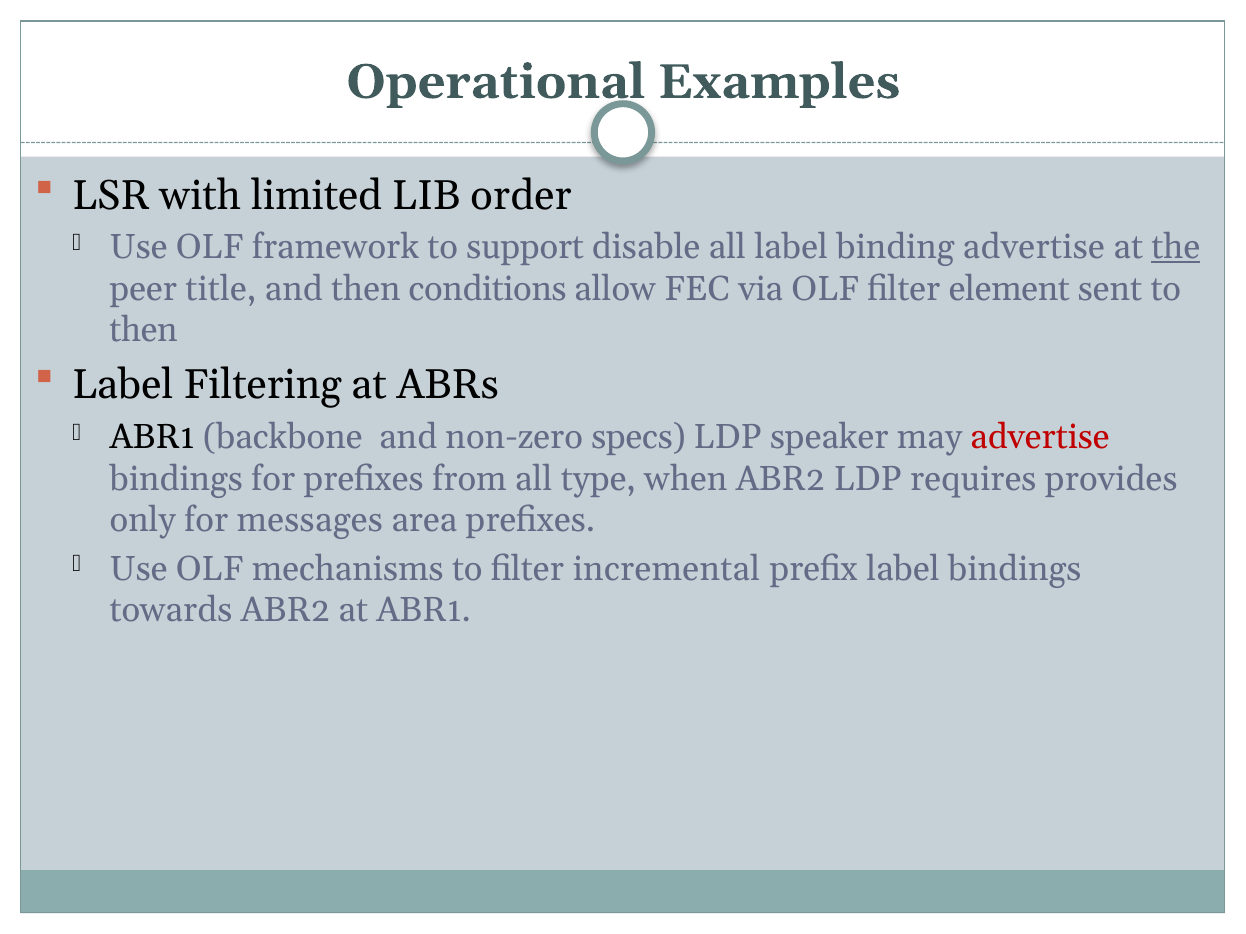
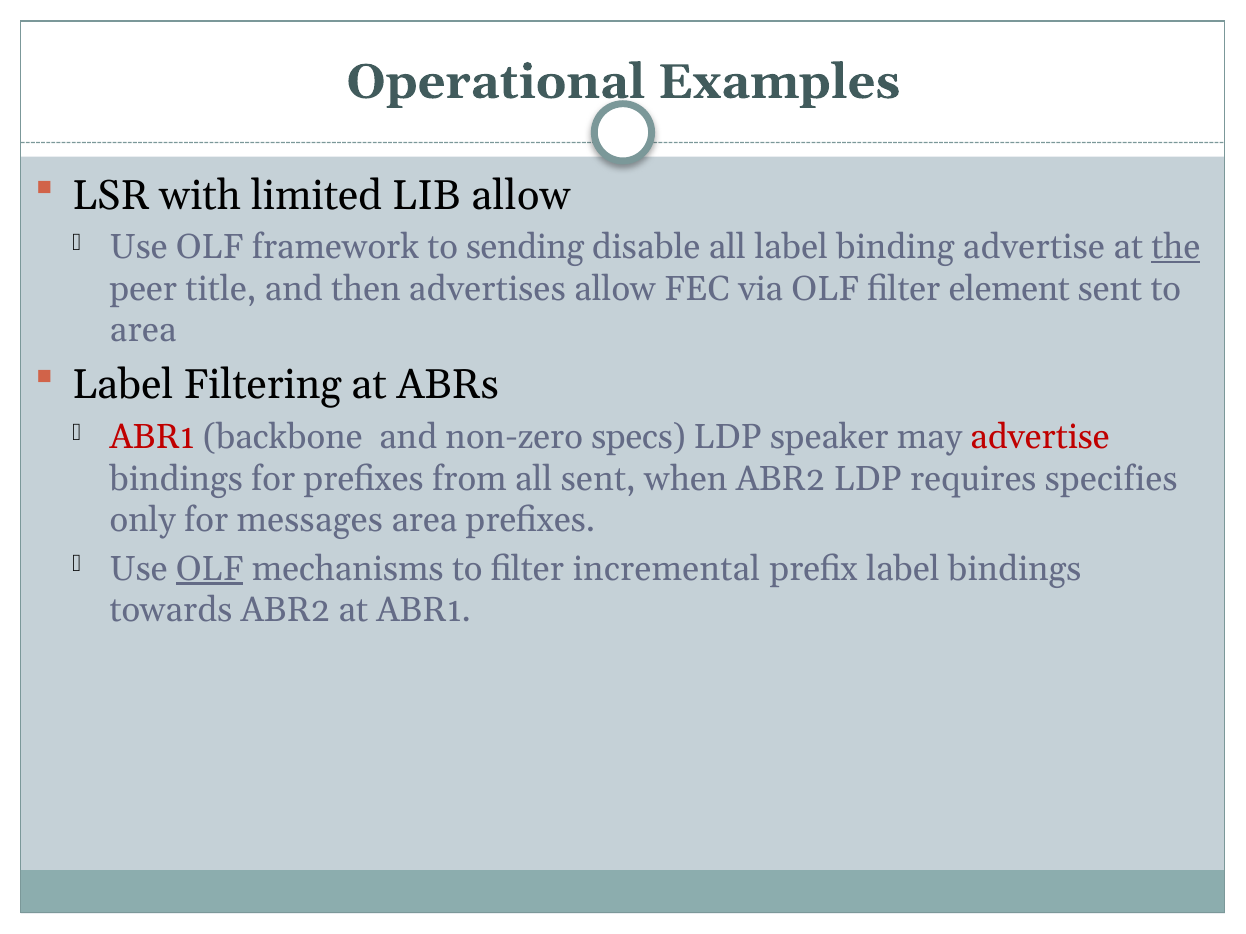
LIB order: order -> allow (521, 196)
support: support -> sending (525, 248)
conditions: conditions -> advertises (487, 289)
then: then -> area (143, 331)
ABR1 colour: black -> red (152, 437)
all type: type -> sent (598, 479)
provides: provides -> specifies (1111, 479)
OLF underline: none -> present (210, 569)
